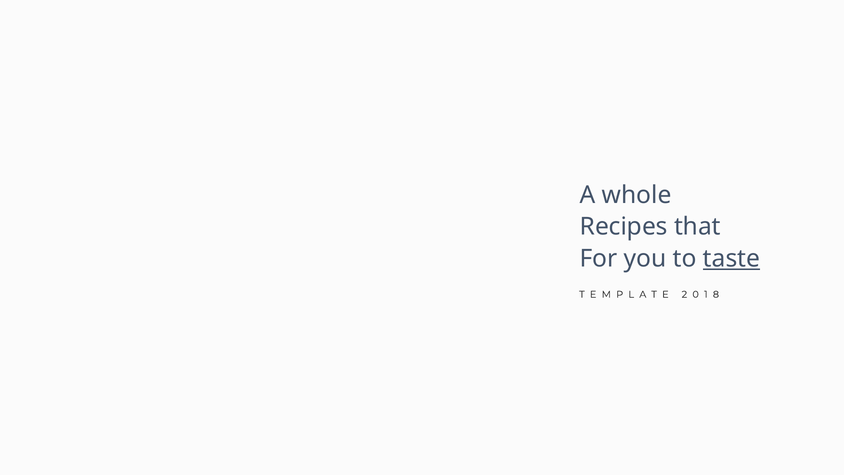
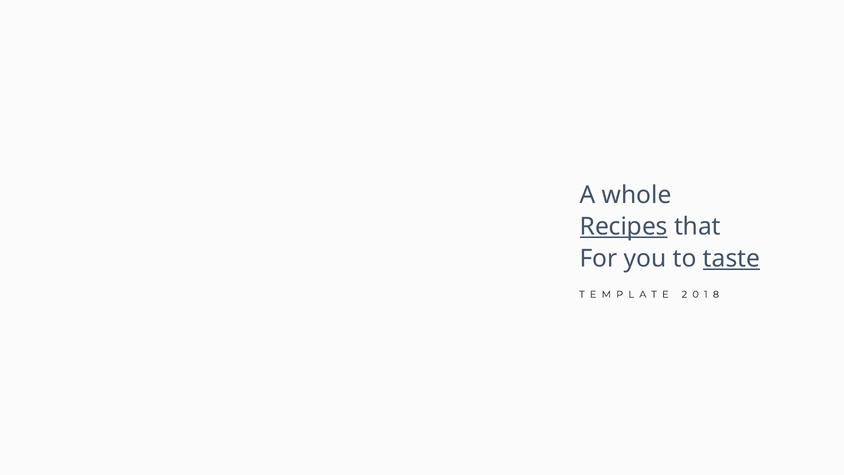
Recipes underline: none -> present (624, 227)
